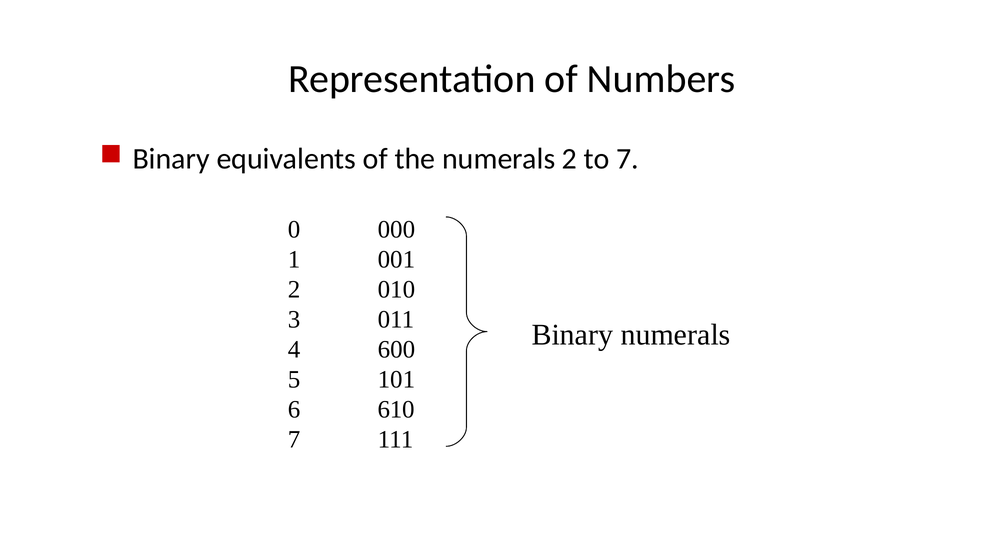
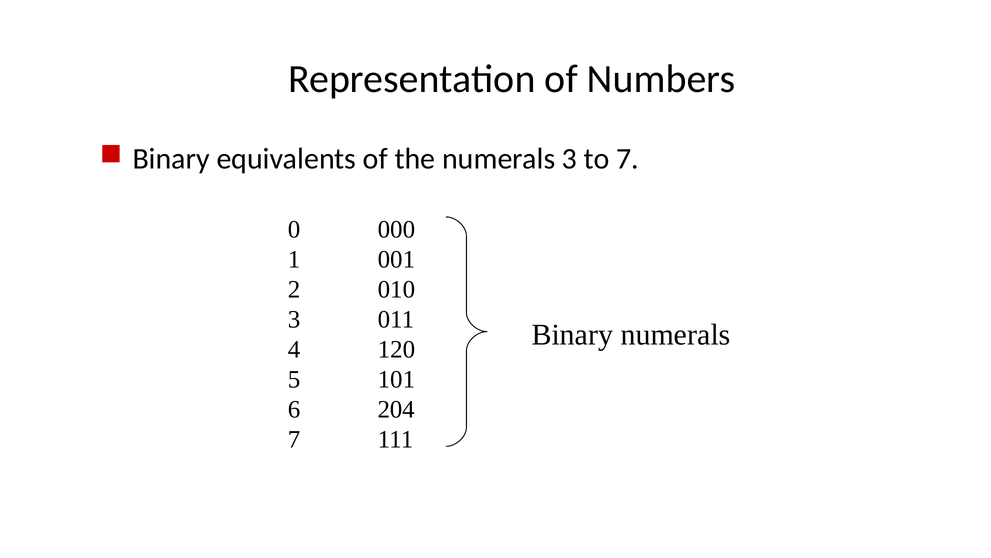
numerals 2: 2 -> 3 (570, 159)
600: 600 -> 120 (396, 349)
610: 610 -> 204 (396, 409)
